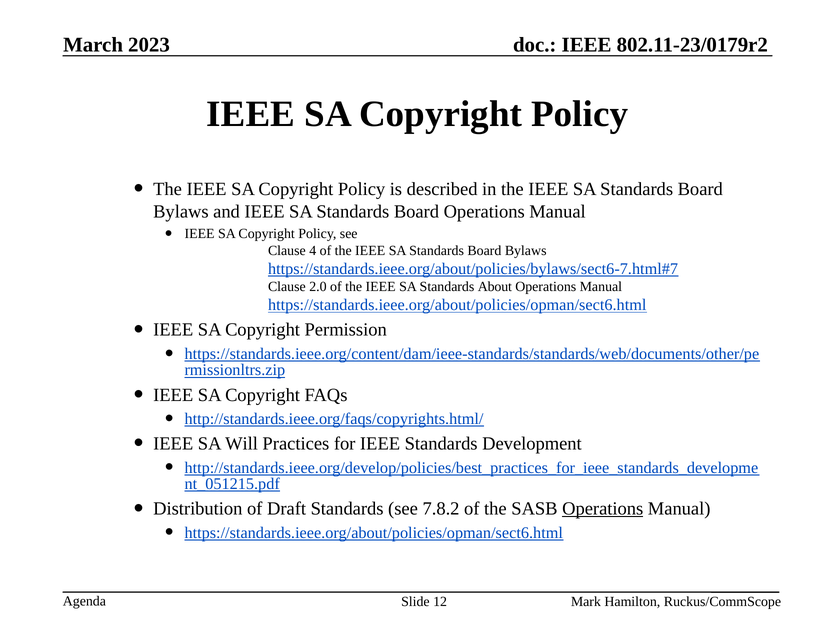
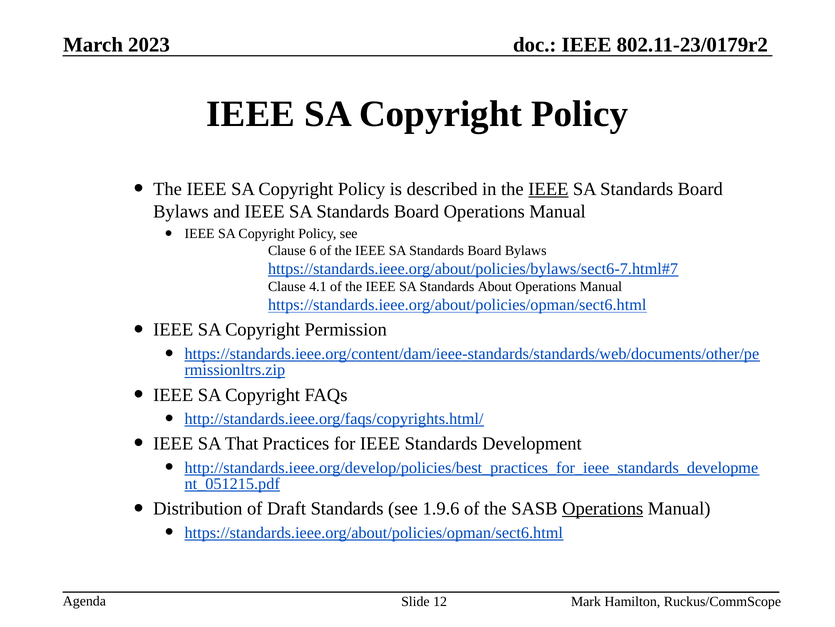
IEEE underline: none -> present (548, 189)
4: 4 -> 6 (313, 250)
2.0: 2.0 -> 4.1 (318, 286)
Will: Will -> That (242, 443)
7.8.2: 7.8.2 -> 1.9.6 (441, 508)
